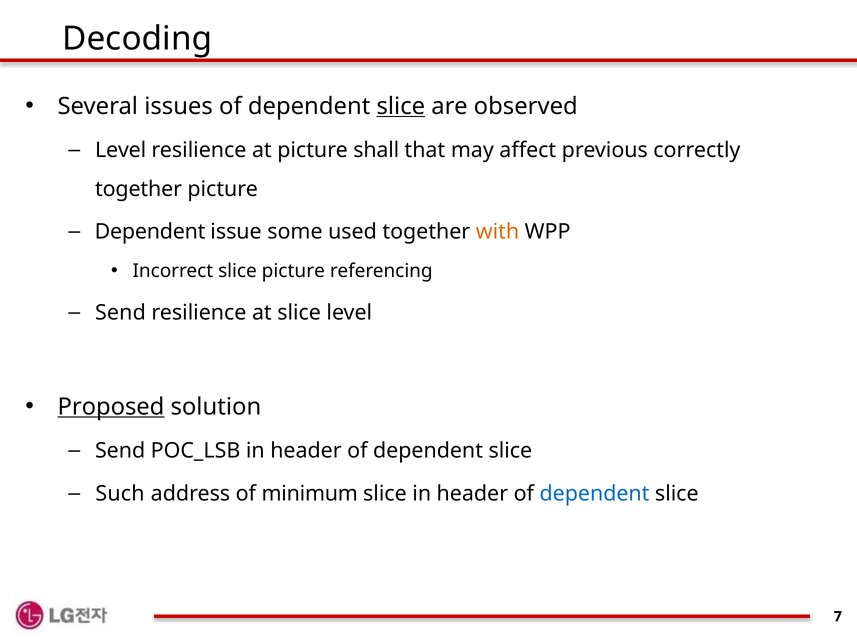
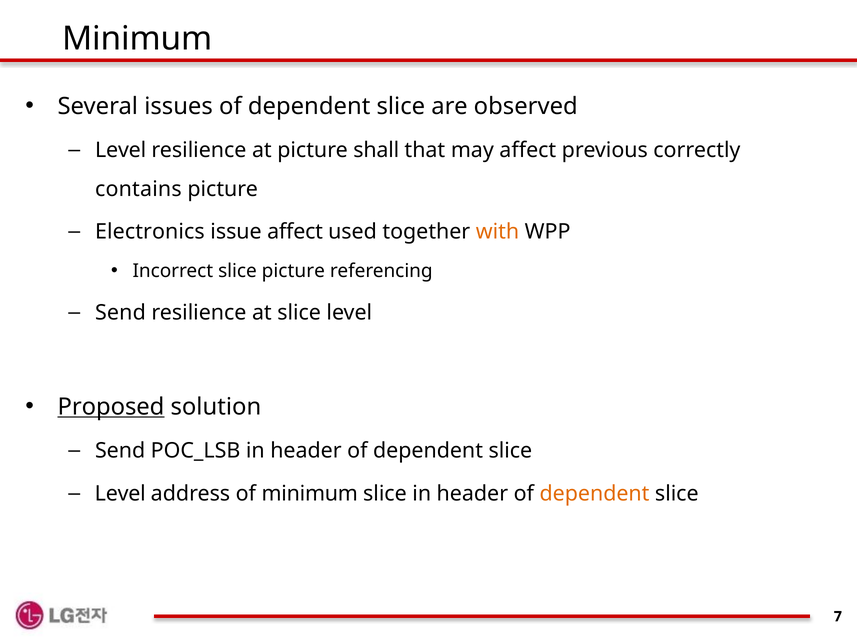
Decoding: Decoding -> Minimum (137, 39)
slice underline: present -> none (401, 106)
together: together -> contains (138, 189)
Dependent: Dependent -> Electronics (150, 232)
issue some: some -> affect (295, 232)
Such: Such -> Level (120, 494)
dependent colour: blue -> orange (594, 494)
